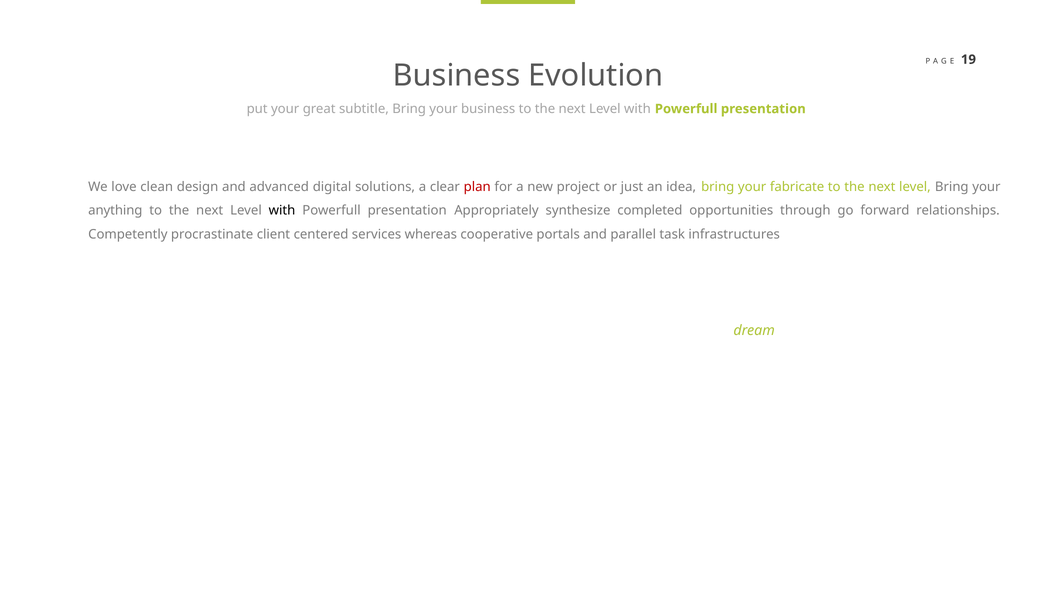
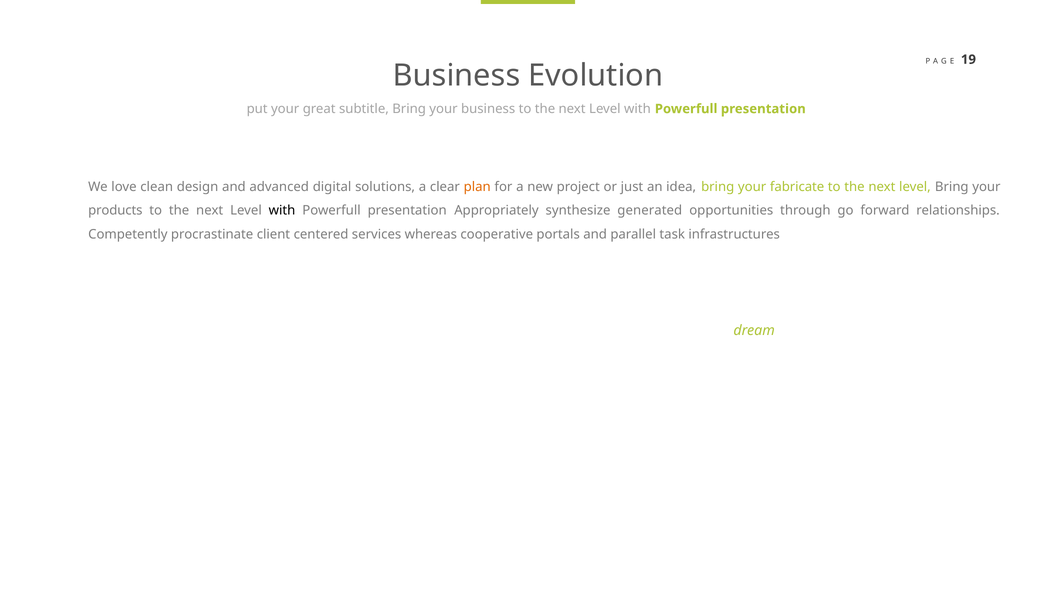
plan colour: red -> orange (477, 187)
anything: anything -> products (115, 211)
completed: completed -> generated (650, 211)
